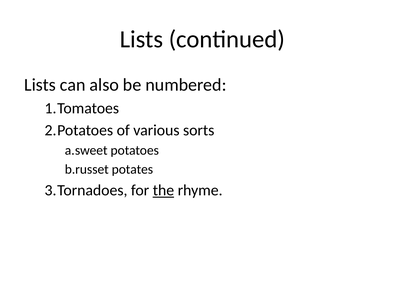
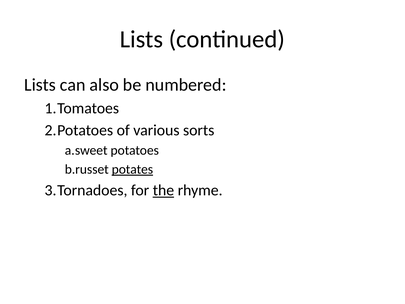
potates underline: none -> present (132, 169)
